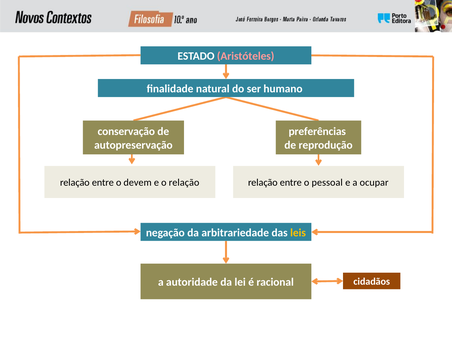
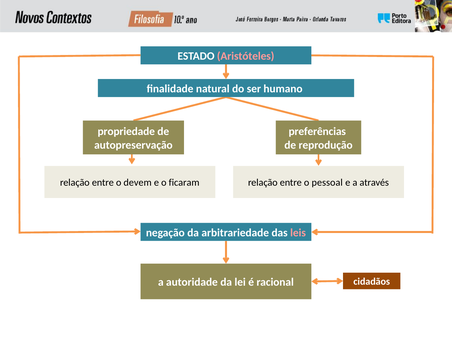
conservação: conservação -> propriedade (126, 131)
o relação: relação -> ficaram (184, 183)
ocupar: ocupar -> através (374, 183)
leis colour: yellow -> pink (298, 233)
